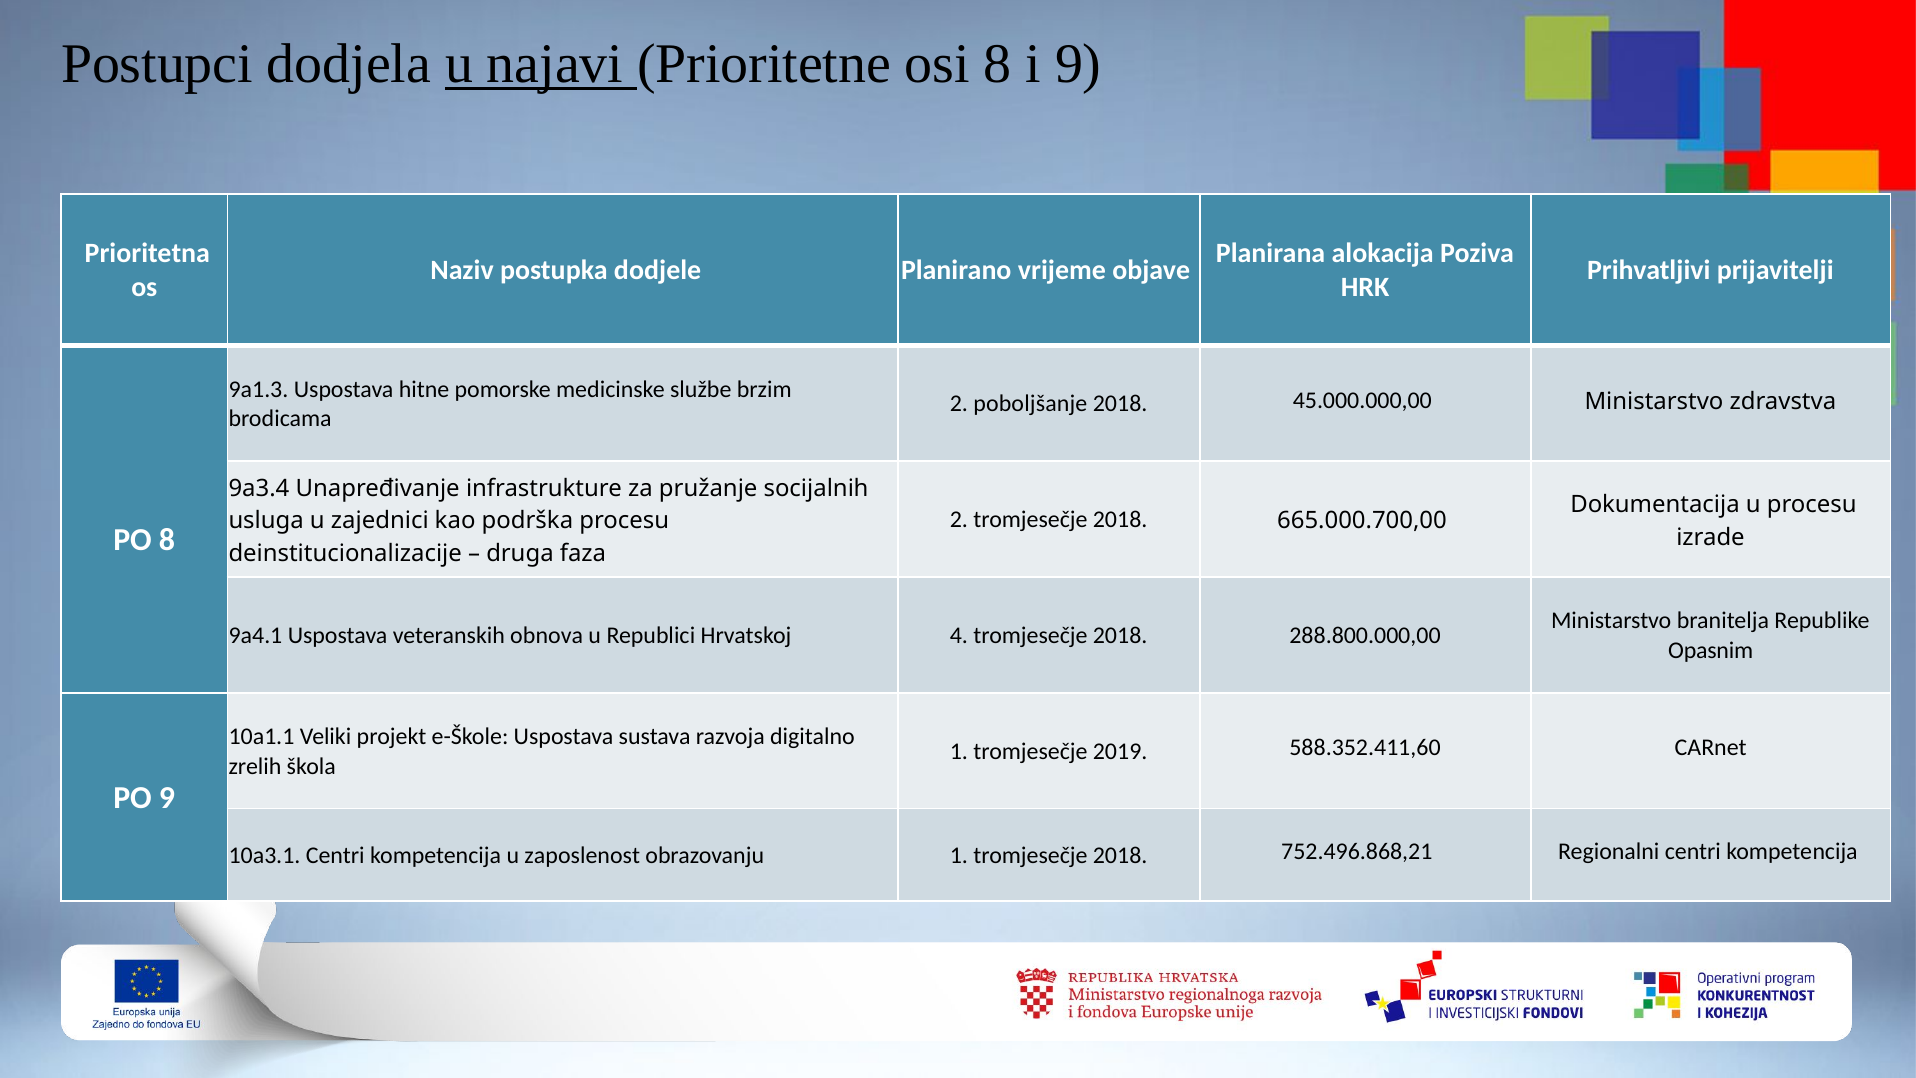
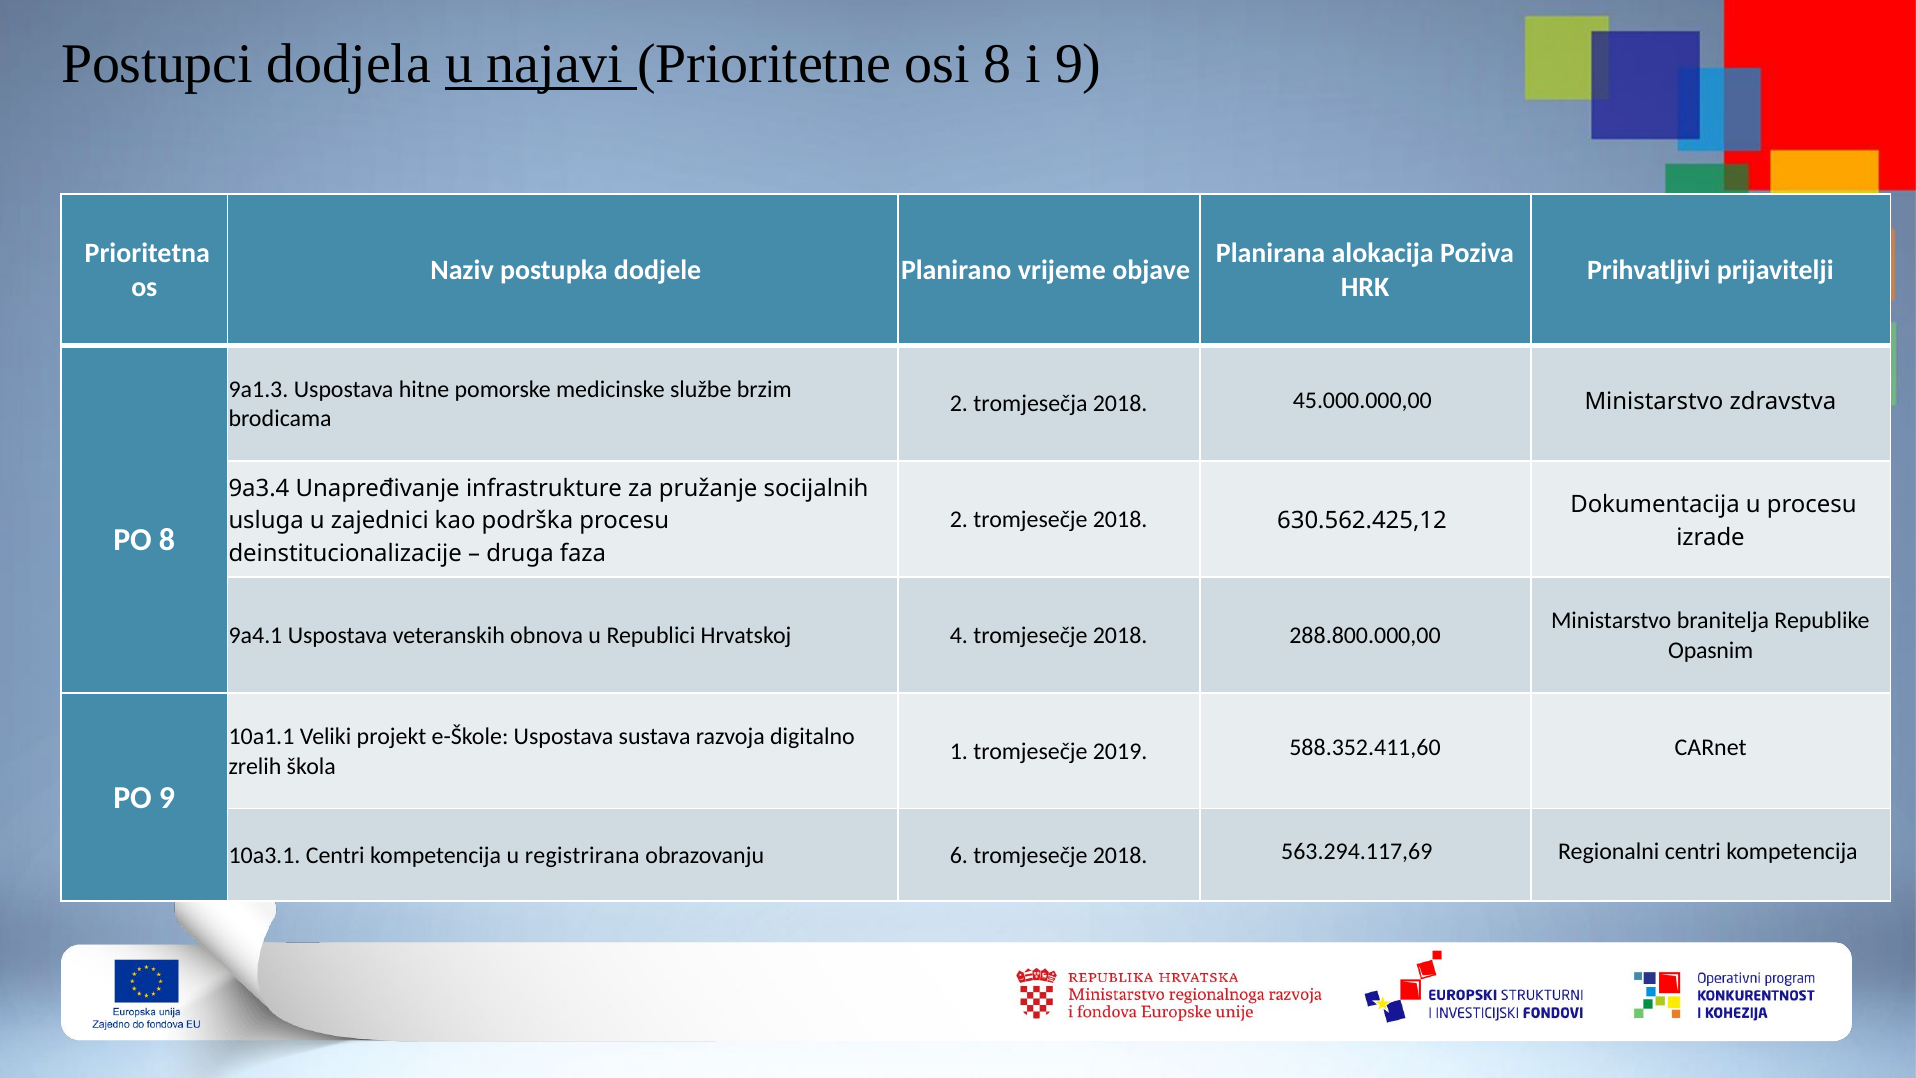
poboljšanje: poboljšanje -> tromjesečja (1030, 404)
665.000.700,00: 665.000.700,00 -> 630.562.425,12 (1362, 521)
zaposlenost: zaposlenost -> registrirana (582, 855)
obrazovanju 1: 1 -> 6 (959, 855)
752.496.868,21: 752.496.868,21 -> 563.294.117,69 (1357, 852)
